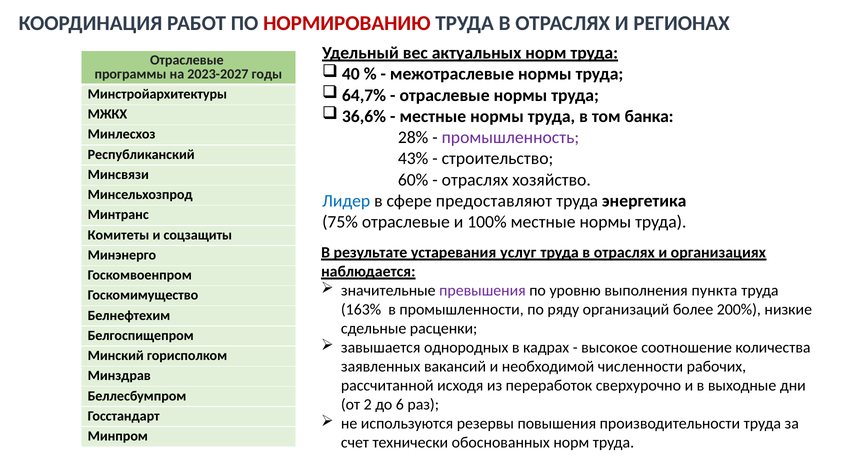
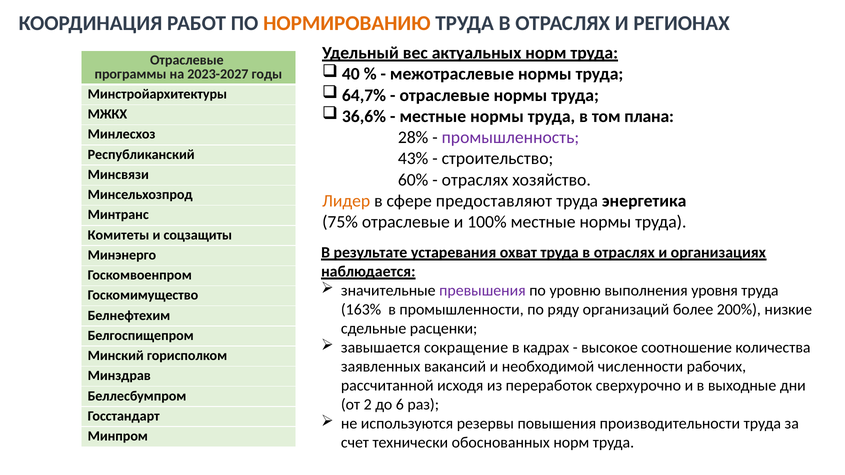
НОРМИРОВАНИЮ colour: red -> orange (347, 23)
банка: банка -> плана (649, 116)
Лидер colour: blue -> orange (346, 201)
услуг: услуг -> охват (518, 253)
пункта: пункта -> уровня (715, 291)
однородных: однородных -> сокращение (466, 348)
